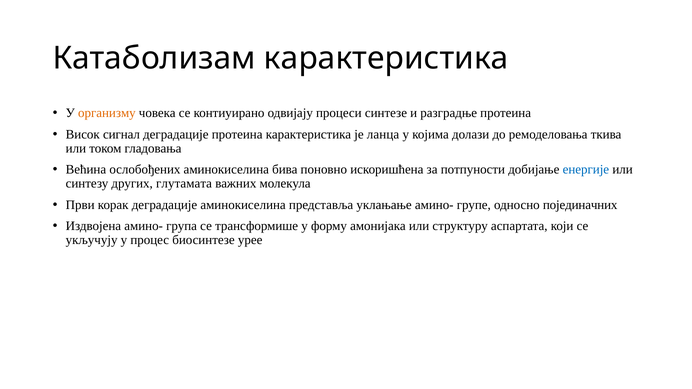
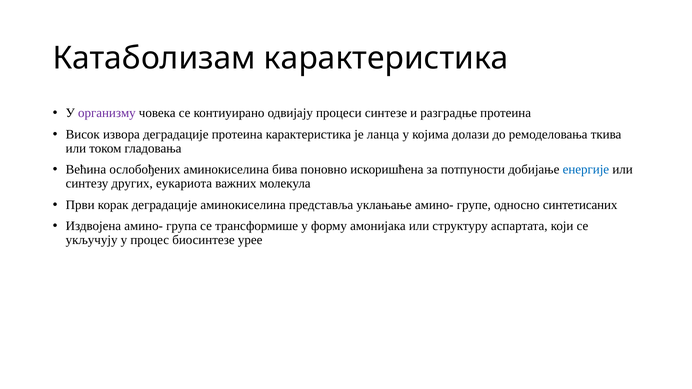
организму colour: orange -> purple (107, 113)
сигнал: сигнал -> извора (121, 134)
глутамата: глутамата -> еукариота (184, 184)
појединачних: појединачних -> синтетисаних (580, 205)
